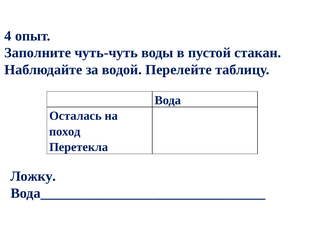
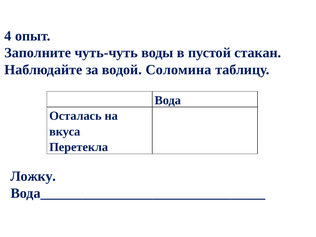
Перелейте: Перелейте -> Соломина (178, 70)
поход: поход -> вкуса (65, 132)
